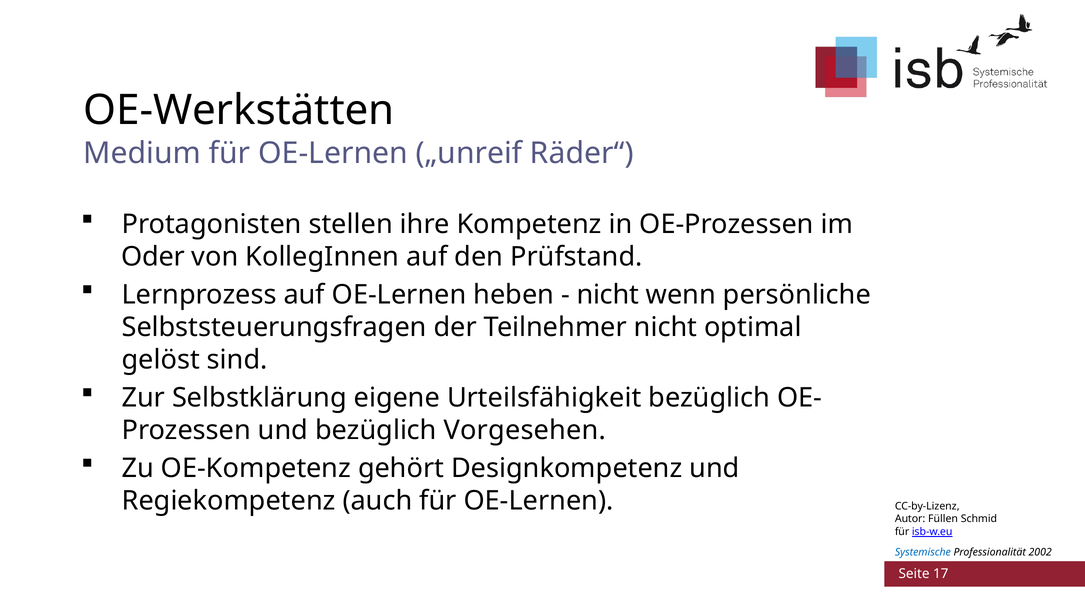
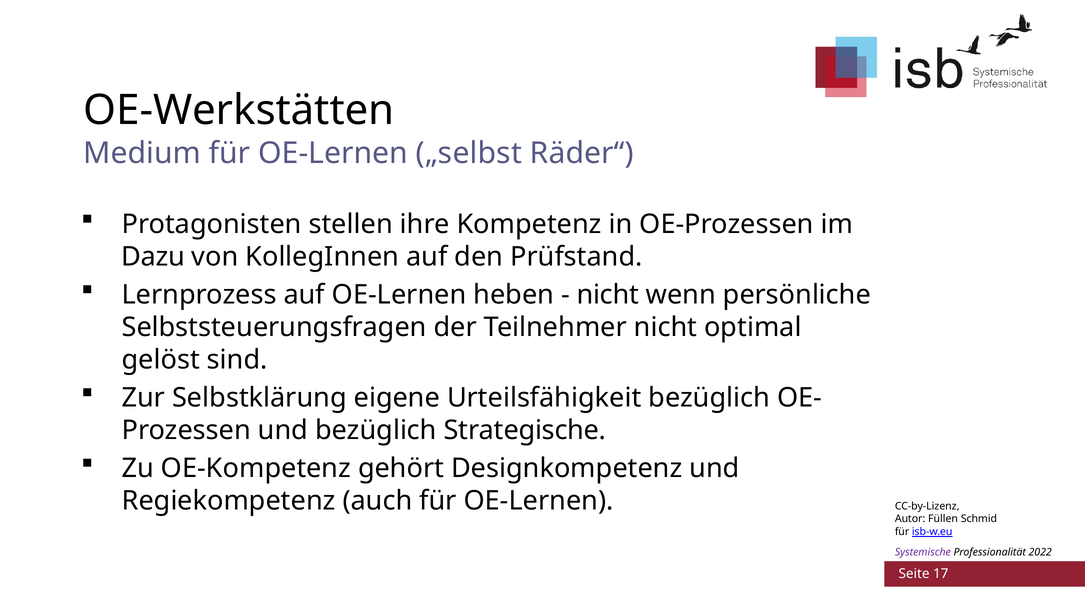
„unreif: „unreif -> „selbst (469, 153)
Oder: Oder -> Dazu (153, 257)
Vorgesehen: Vorgesehen -> Strategische (525, 430)
Systemische colour: blue -> purple (923, 552)
2002: 2002 -> 2022 (1040, 552)
